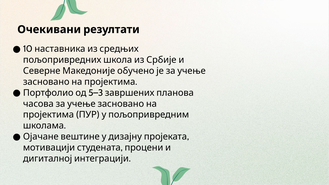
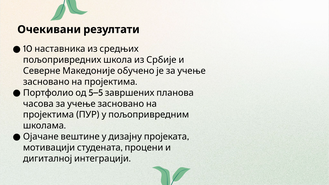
5–3: 5–3 -> 5–5 (96, 93)
